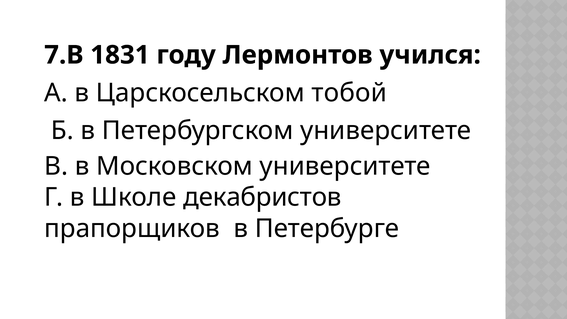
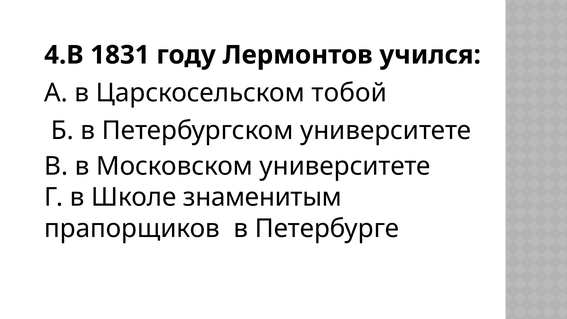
7.В: 7.В -> 4.В (64, 55)
декабристов: декабристов -> знаменитым (262, 197)
